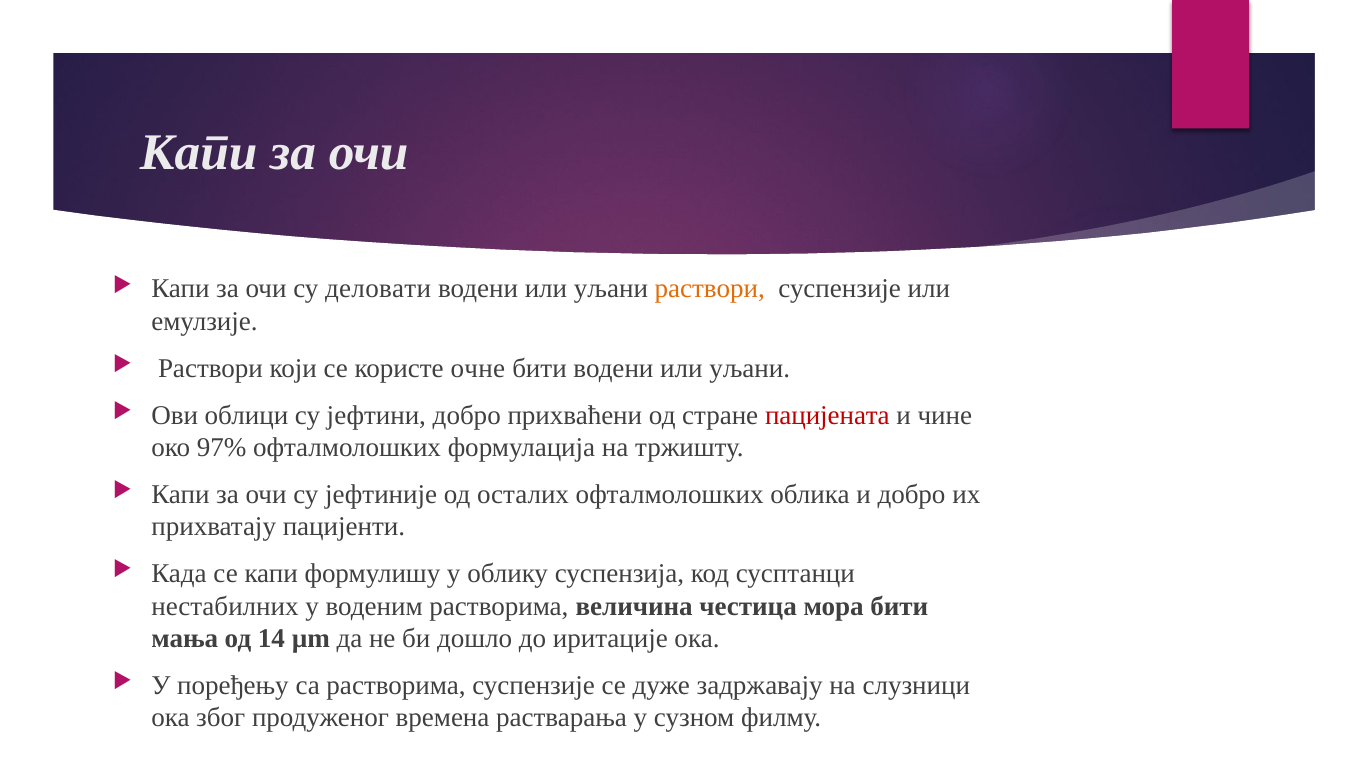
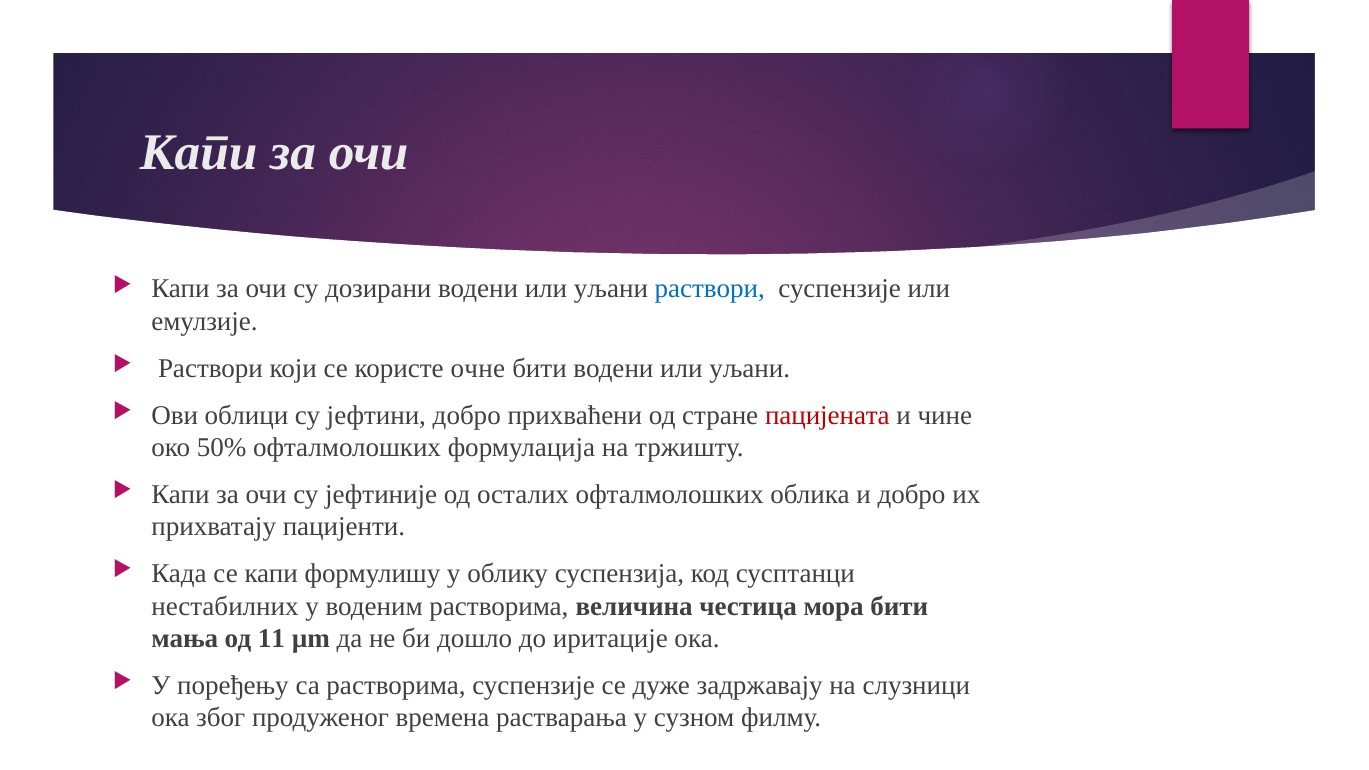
деловати: деловати -> дозирани (378, 289)
раствори colour: orange -> blue (710, 289)
97%: 97% -> 50% (222, 448)
14: 14 -> 11 (271, 639)
